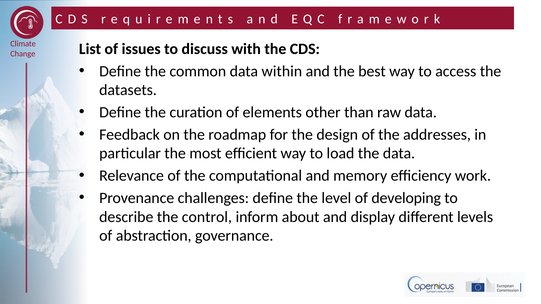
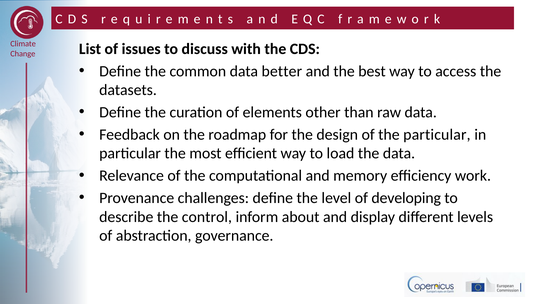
within: within -> better (282, 71)
the addresses: addresses -> particular (437, 135)
